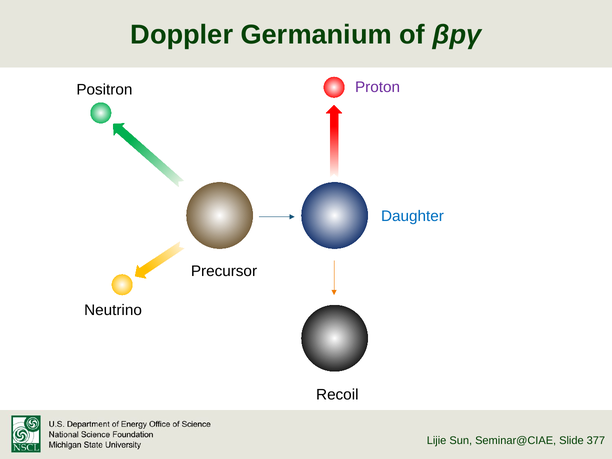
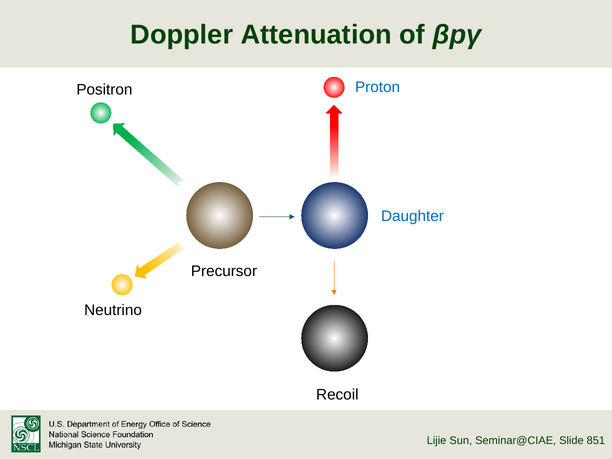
Germanium: Germanium -> Attenuation (316, 35)
Proton colour: purple -> blue (378, 87)
377: 377 -> 851 (596, 441)
